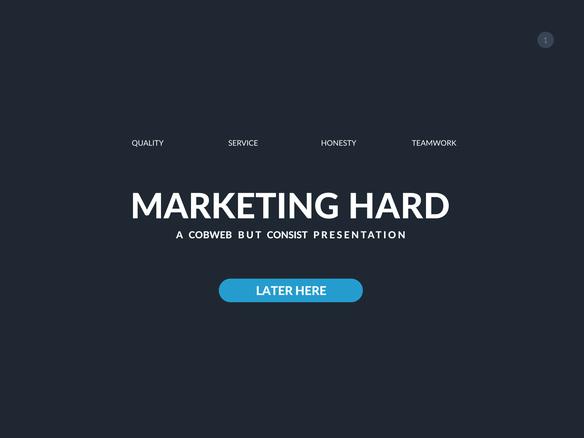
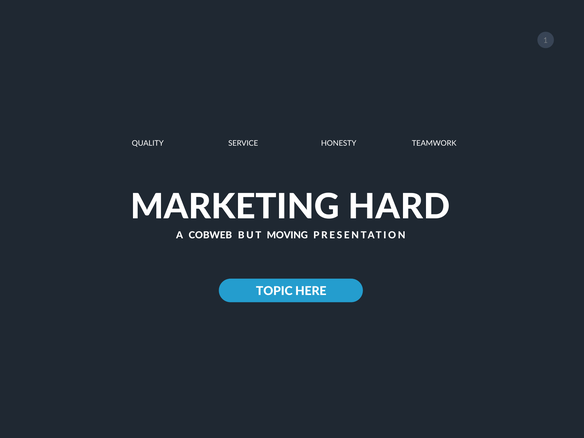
CONSIST: CONSIST -> MOVING (287, 235)
LATER: LATER -> TOPIC (274, 291)
